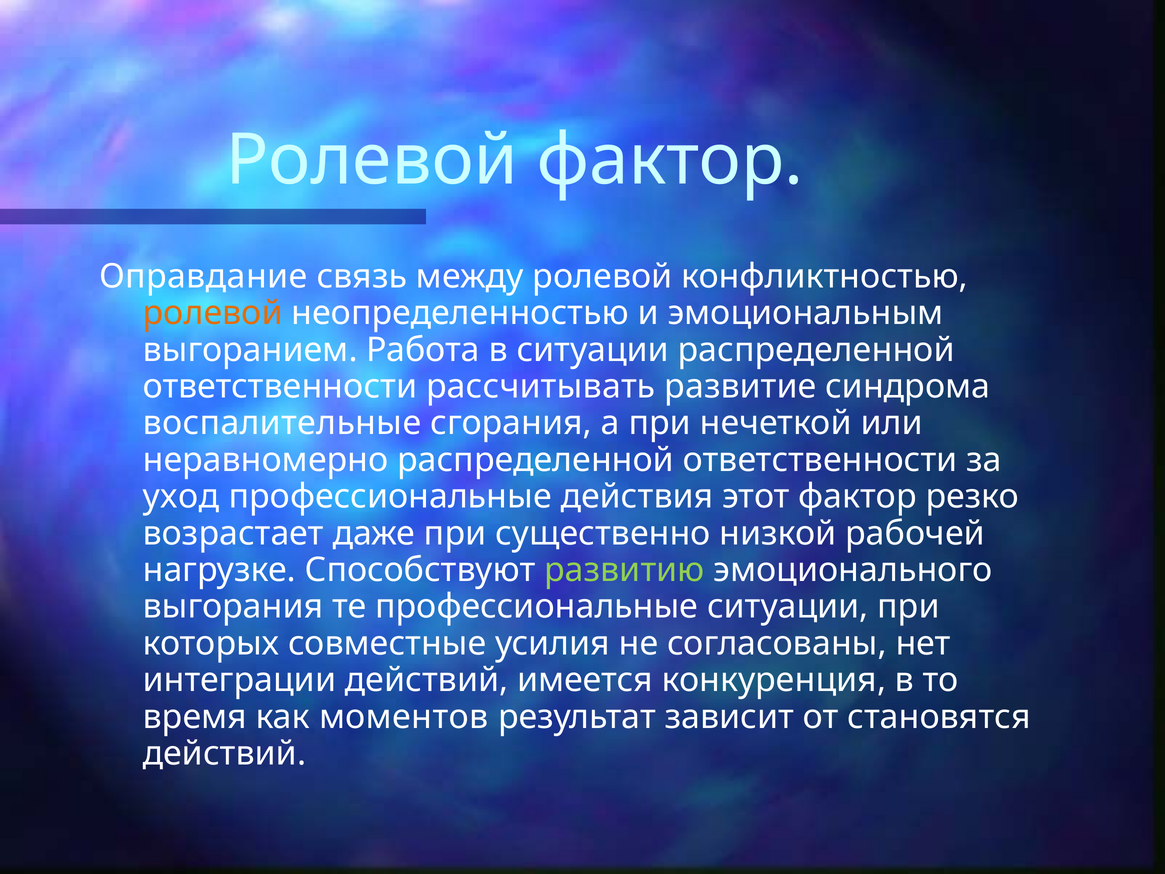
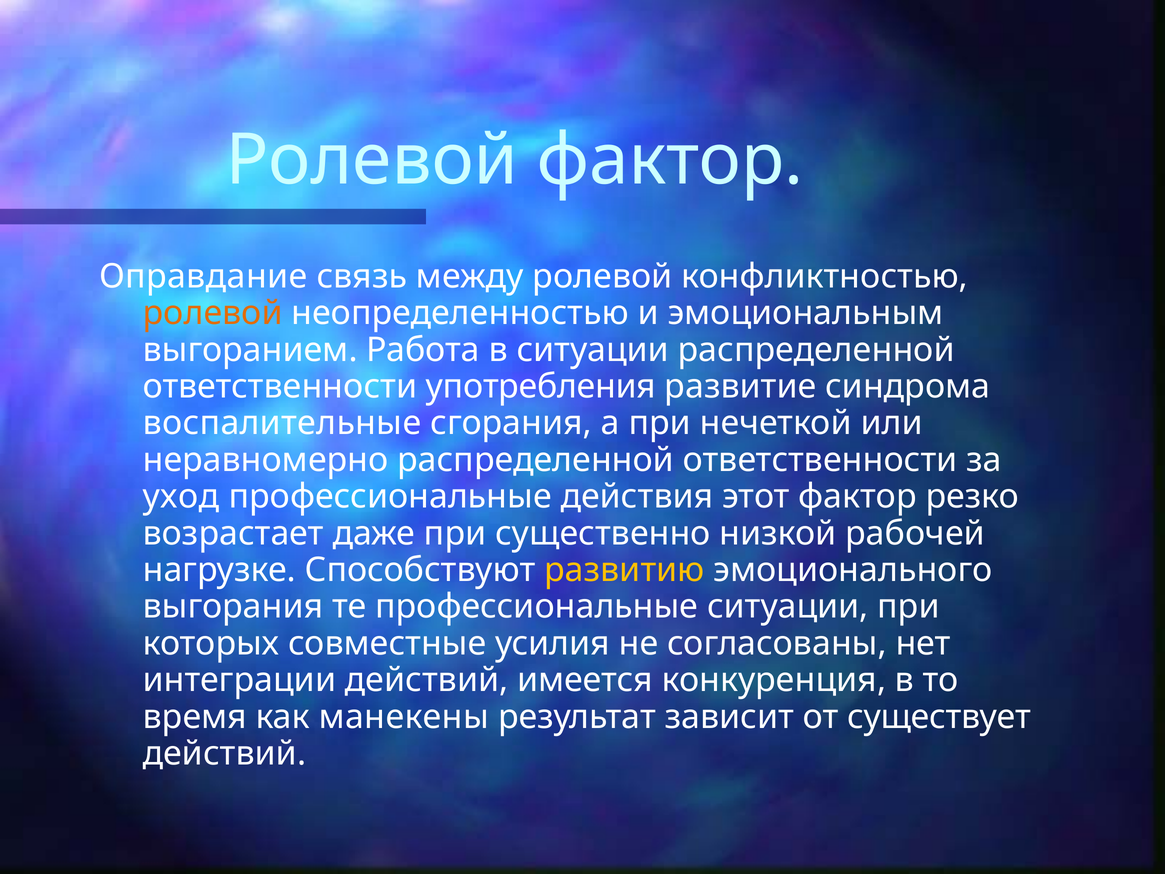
рассчитывать: рассчитывать -> употребления (541, 386)
развитию colour: light green -> yellow (624, 570)
моментов: моментов -> манекены (404, 717)
становятся: становятся -> существует (939, 717)
